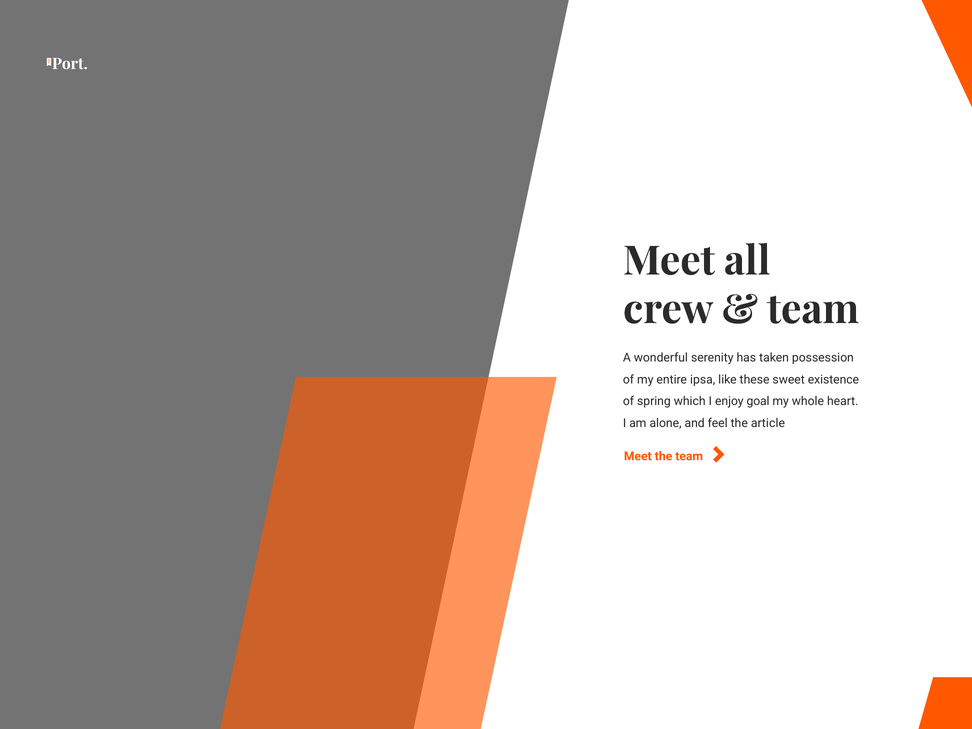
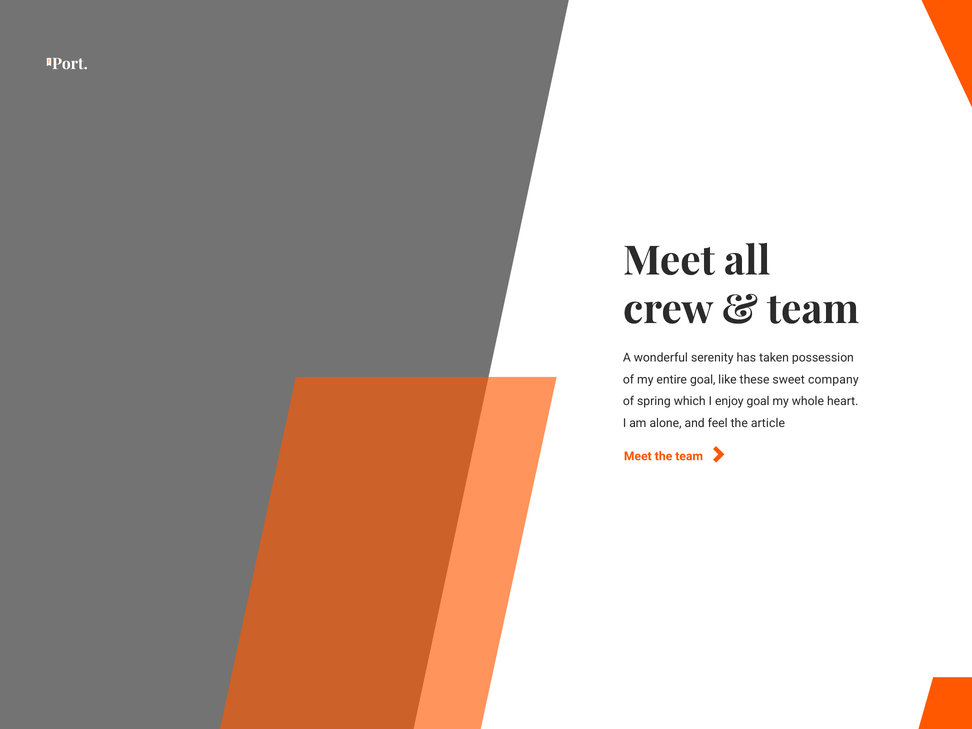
entire ipsa: ipsa -> goal (703, 380)
existence: existence -> company (833, 380)
